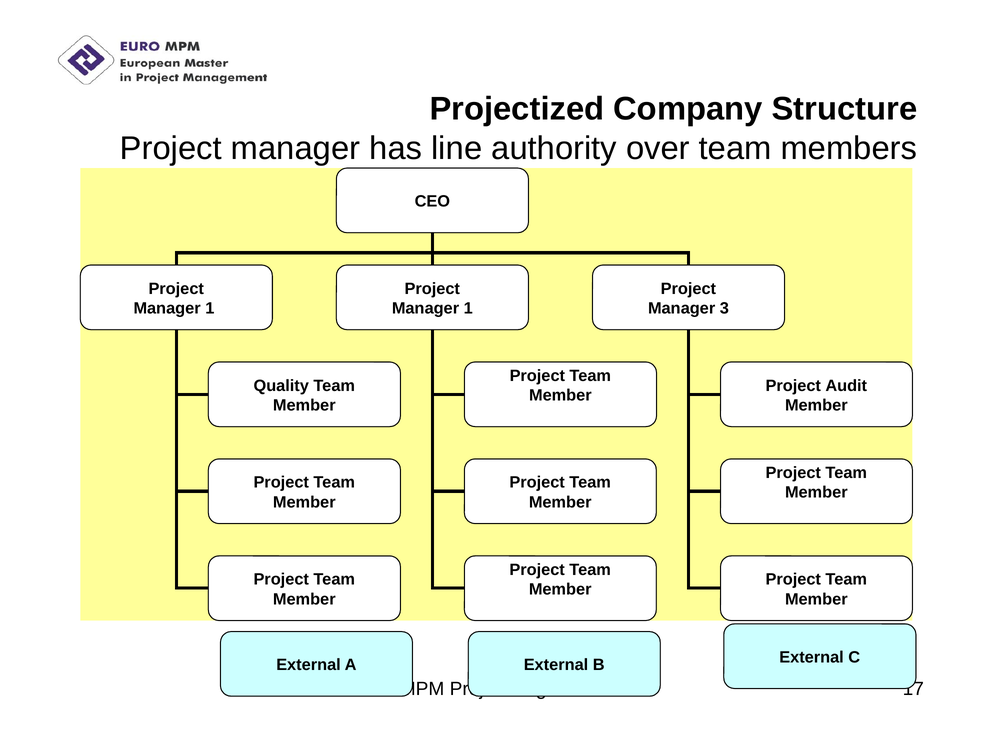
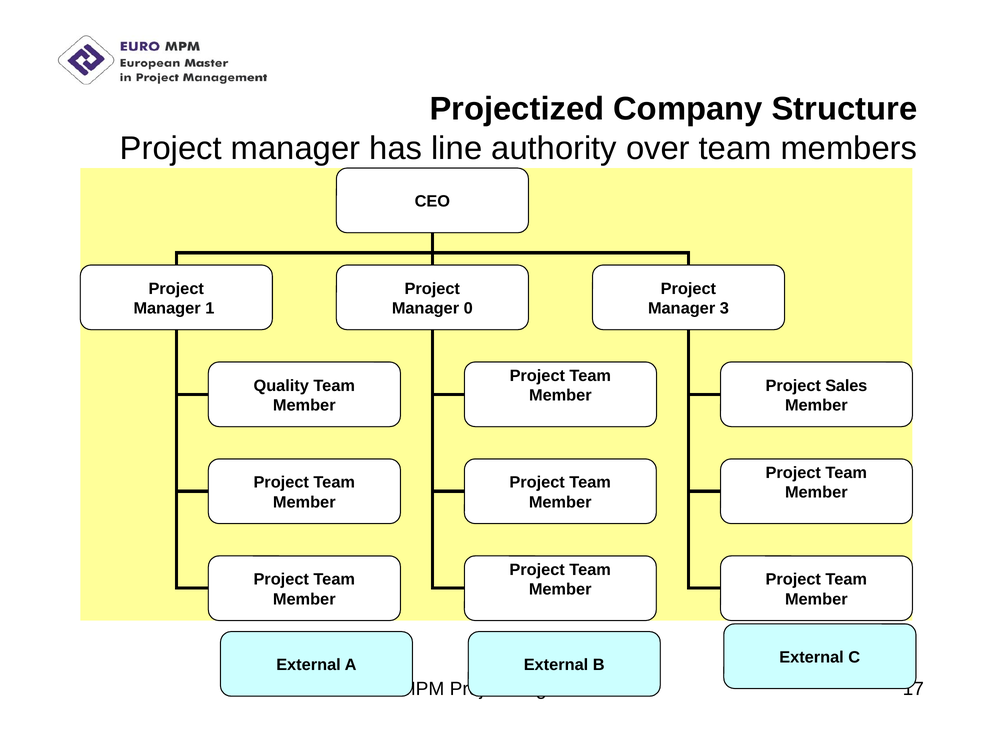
1: 1 -> 0 (468, 308)
Audit: Audit -> Sales (846, 386)
